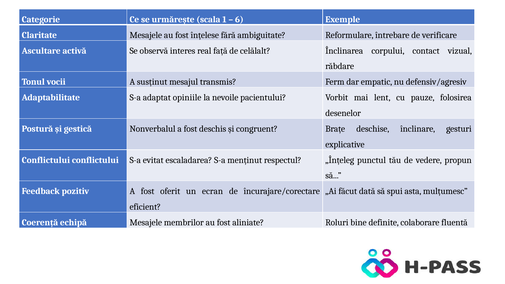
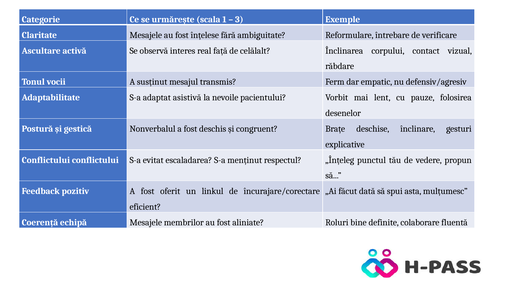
6: 6 -> 3 (239, 19)
opiniile: opiniile -> asistivă (187, 98)
ecran: ecran -> linkul (213, 191)
